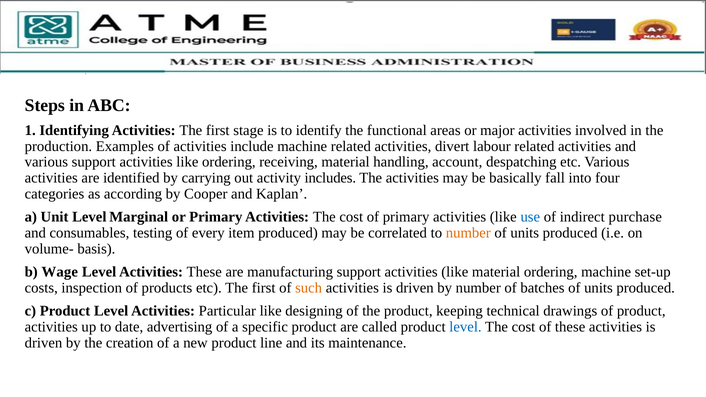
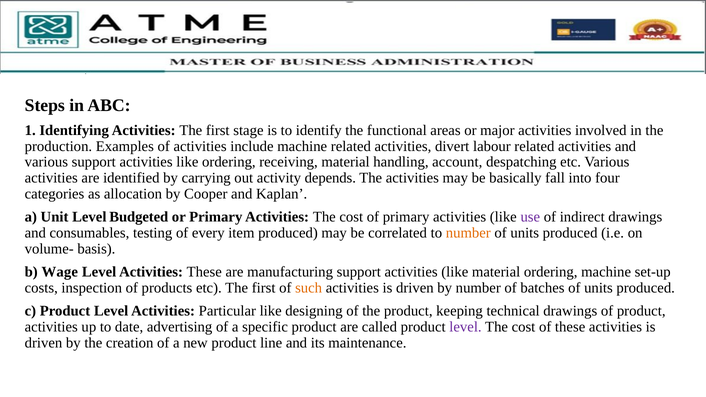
includes: includes -> depends (330, 178)
according: according -> allocation (133, 194)
Marginal: Marginal -> Budgeted (139, 217)
use colour: blue -> purple (530, 217)
indirect purchase: purchase -> drawings (635, 217)
level colour: blue -> purple (465, 327)
